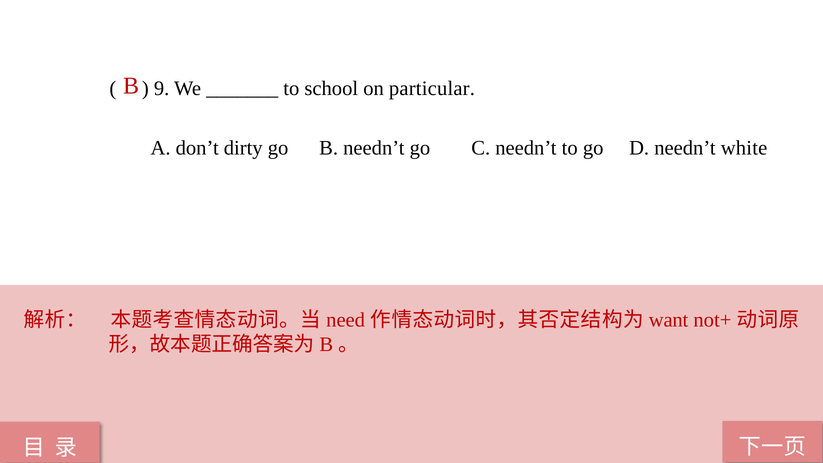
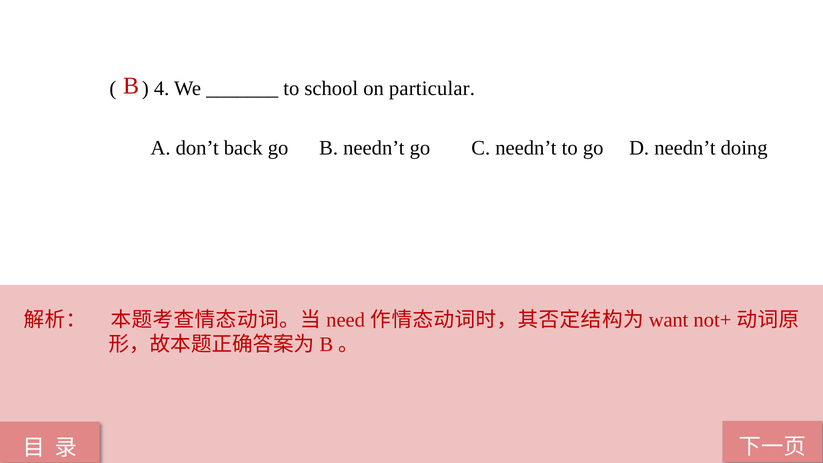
9: 9 -> 4 (162, 88)
dirty: dirty -> back (243, 148)
white: white -> doing (744, 148)
